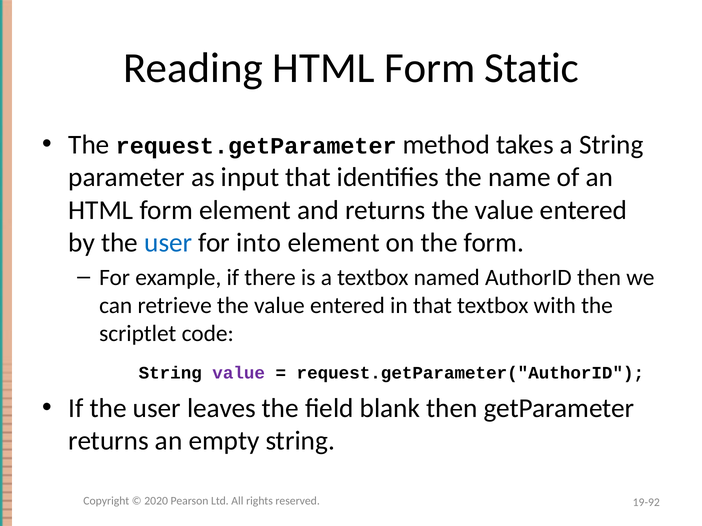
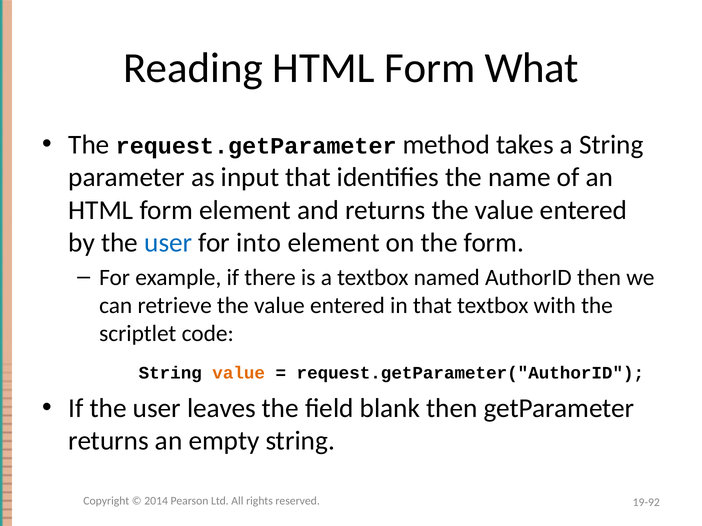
Static: Static -> What (532, 68)
value colour: purple -> orange (239, 373)
2020: 2020 -> 2014 (156, 502)
